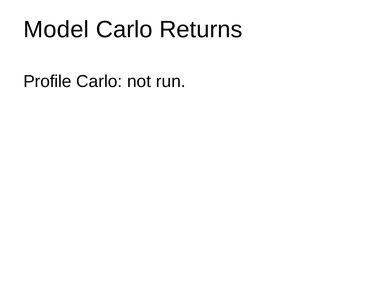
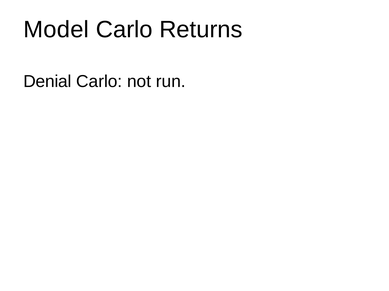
Profile: Profile -> Denial (47, 82)
